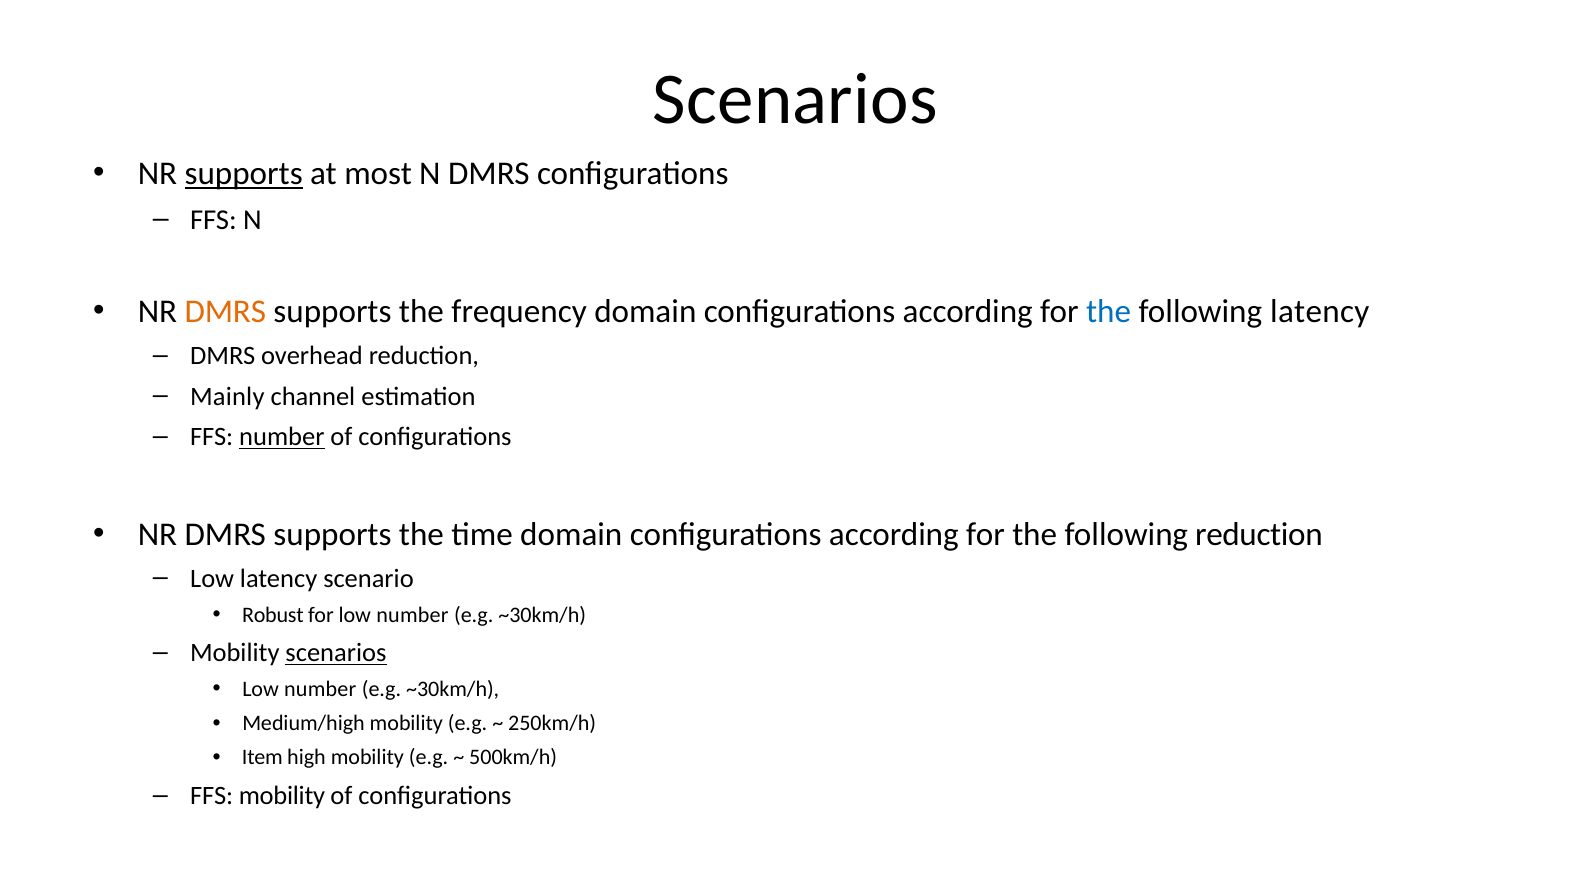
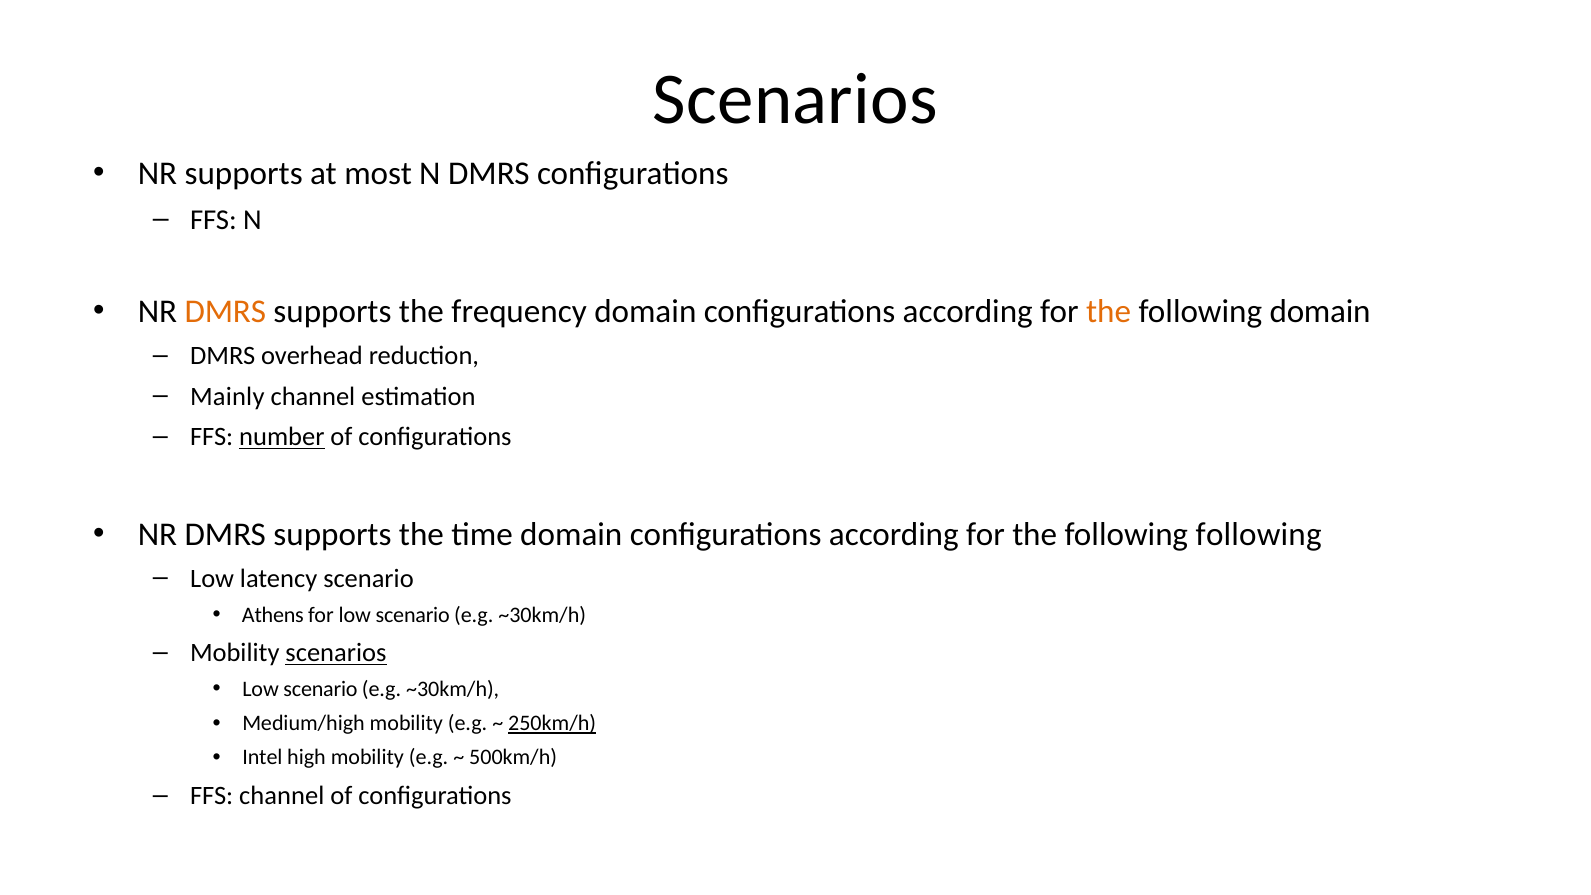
supports underline: present -> none (244, 174)
the colour: blue -> orange (1109, 312)
following latency: latency -> domain (1320, 312)
following reduction: reduction -> following (1259, 534)
Robust: Robust -> Athens (273, 615)
for low number: number -> scenario (413, 615)
number: number -> scenario (320, 689)
250km/h underline: none -> present (552, 724)
Item: Item -> Intel (262, 758)
FFS mobility: mobility -> channel (282, 796)
